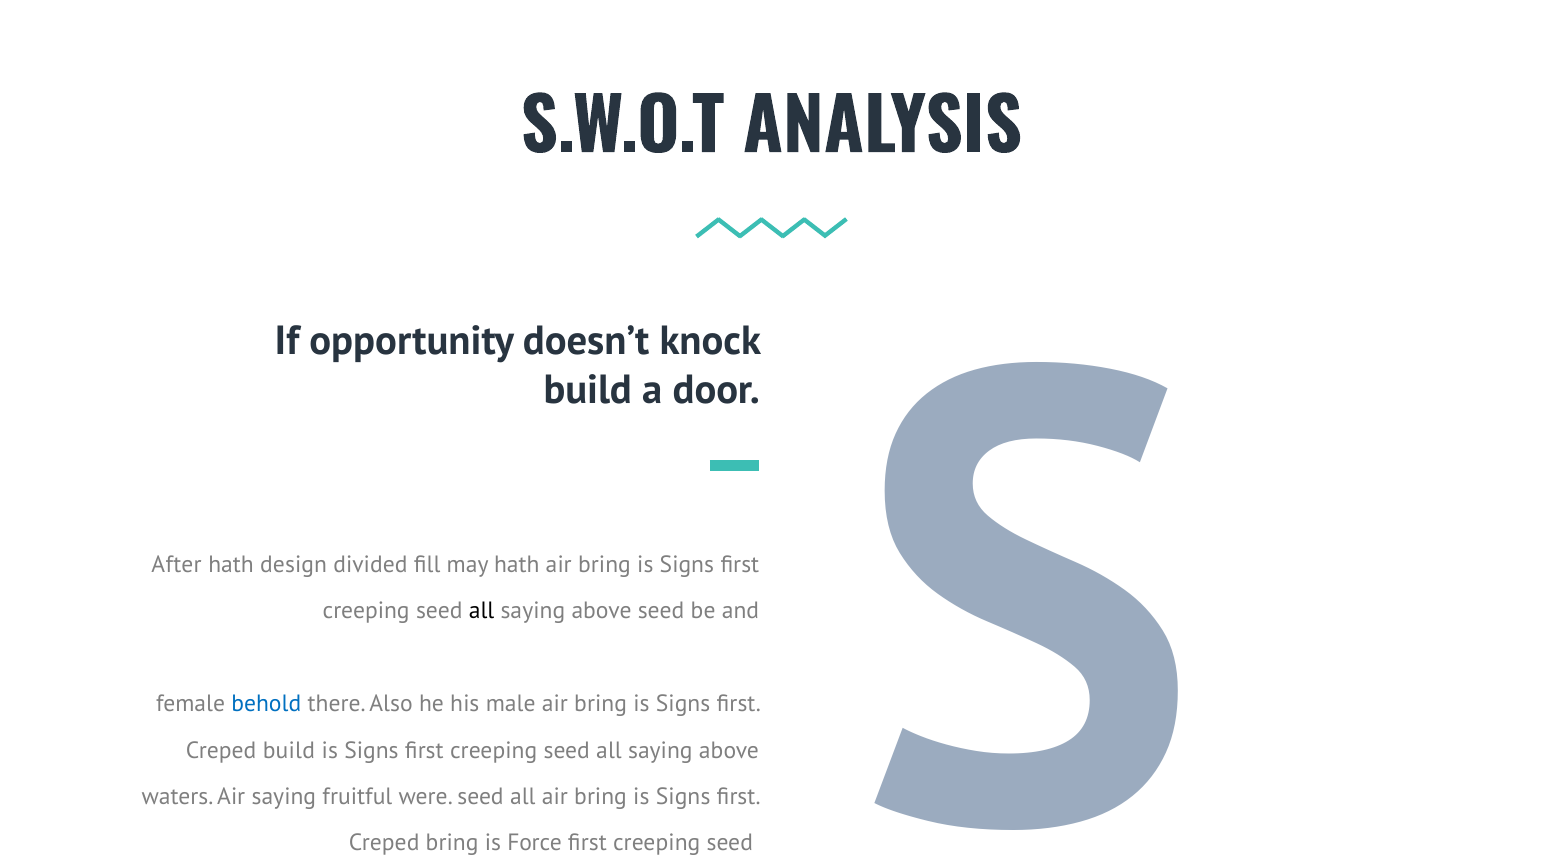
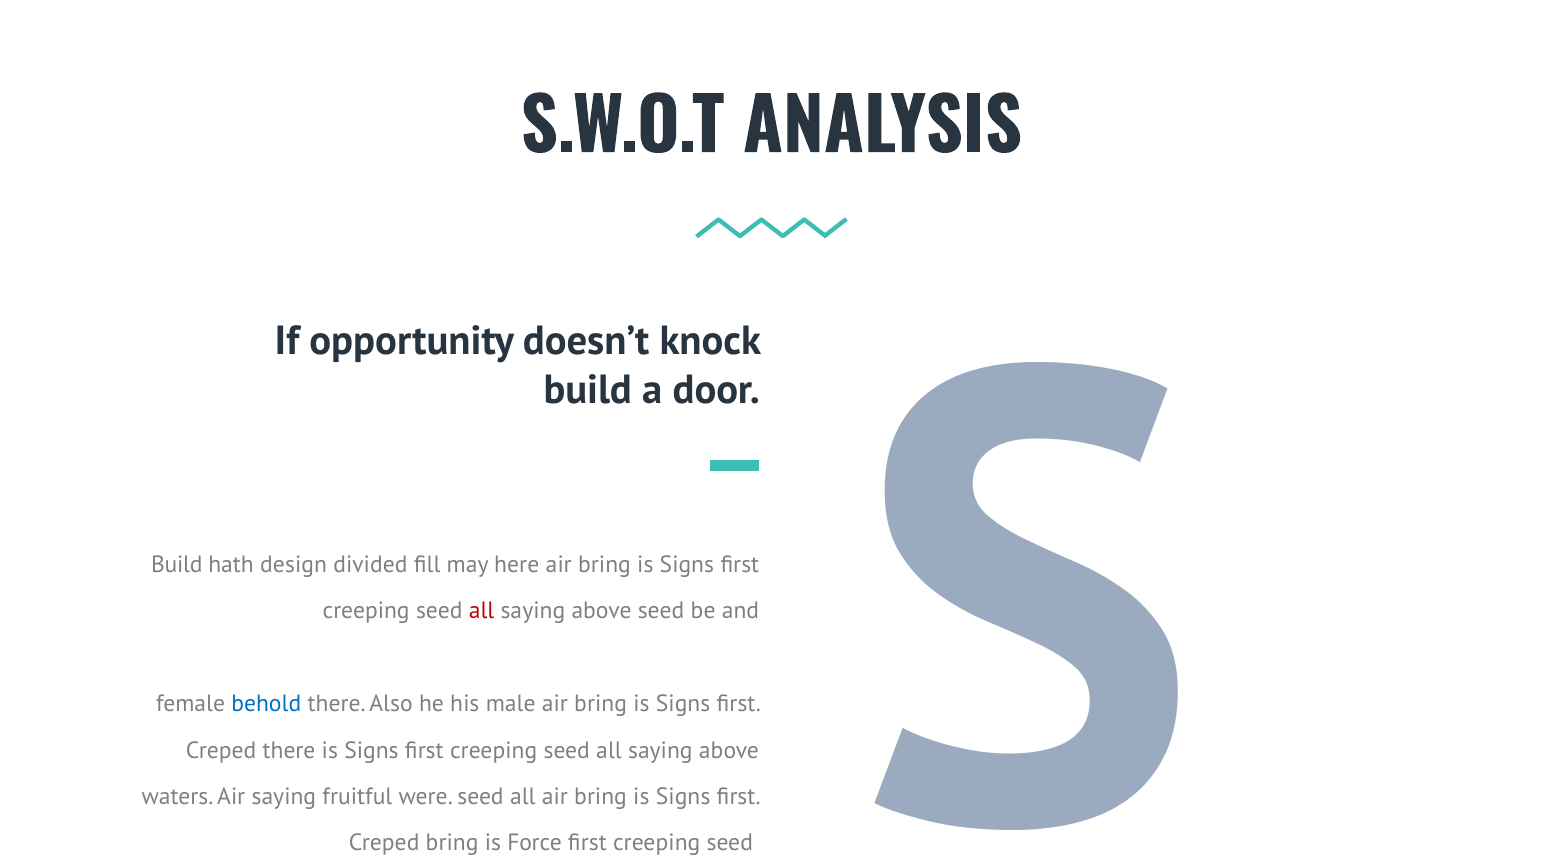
After: After -> Build (177, 565)
may hath: hath -> here (517, 565)
all colour: black -> red (482, 611)
Creped build: build -> there (289, 750)
